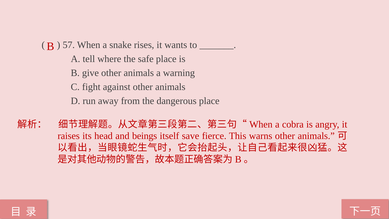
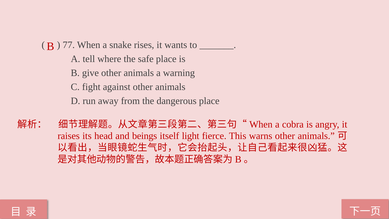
57: 57 -> 77 (69, 45)
save: save -> light (191, 136)
